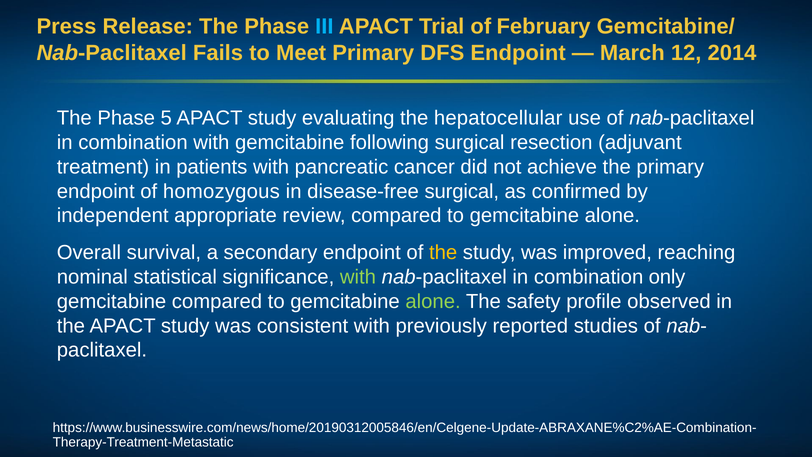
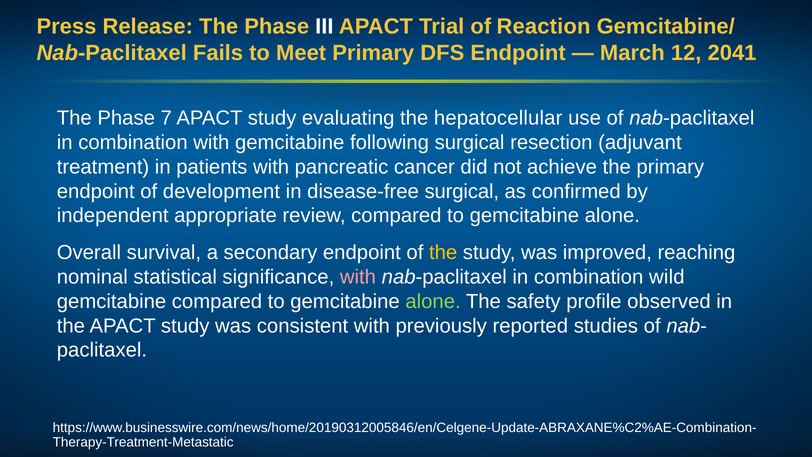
III colour: light blue -> white (324, 26)
February: February -> Reaction (543, 26)
2014: 2014 -> 2041 (732, 53)
5: 5 -> 7 (166, 118)
homozygous: homozygous -> development (221, 191)
with colour: light green -> pink (358, 277)
only: only -> wild (667, 277)
